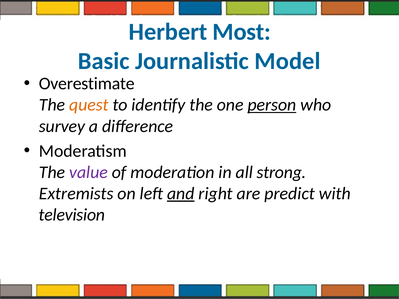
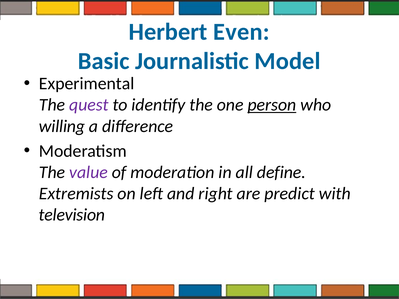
Most: Most -> Even (241, 32)
Overestimate: Overestimate -> Experimental (87, 84)
quest colour: orange -> purple (89, 105)
survey: survey -> willing (62, 126)
strong: strong -> define (281, 172)
and underline: present -> none (181, 194)
